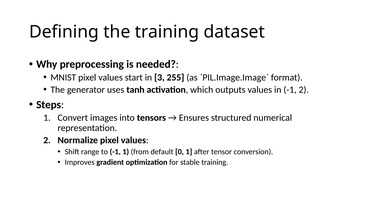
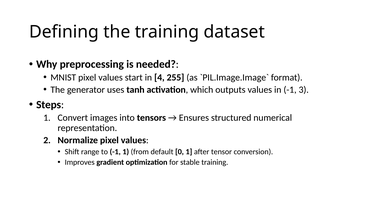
3: 3 -> 4 (159, 78)
-1 2: 2 -> 3 (304, 90)
